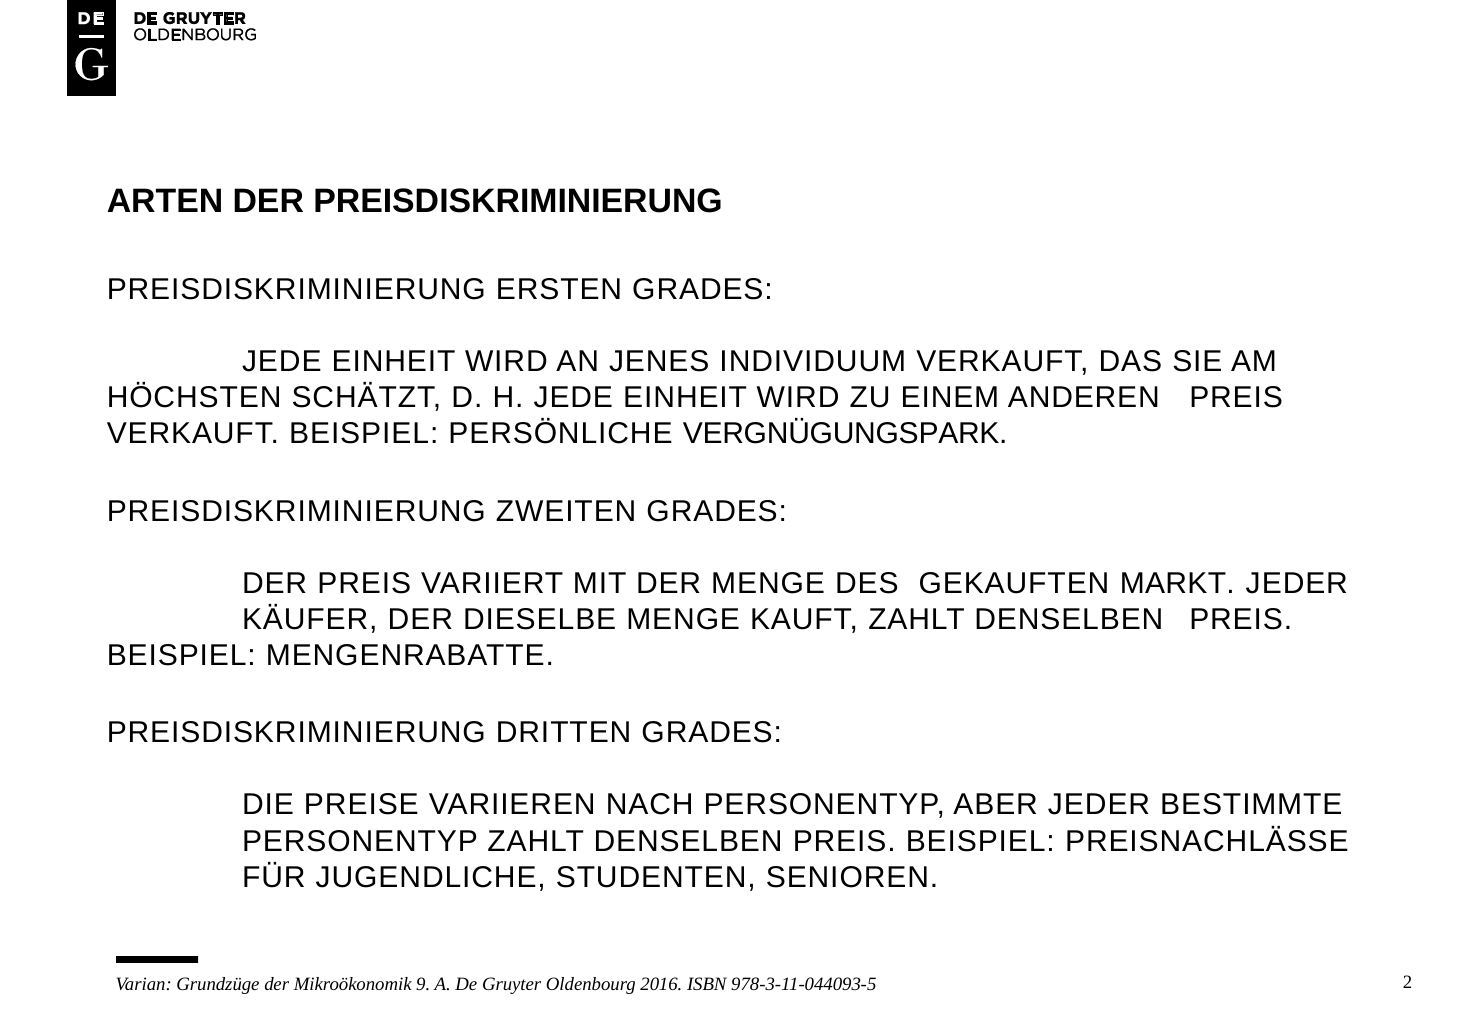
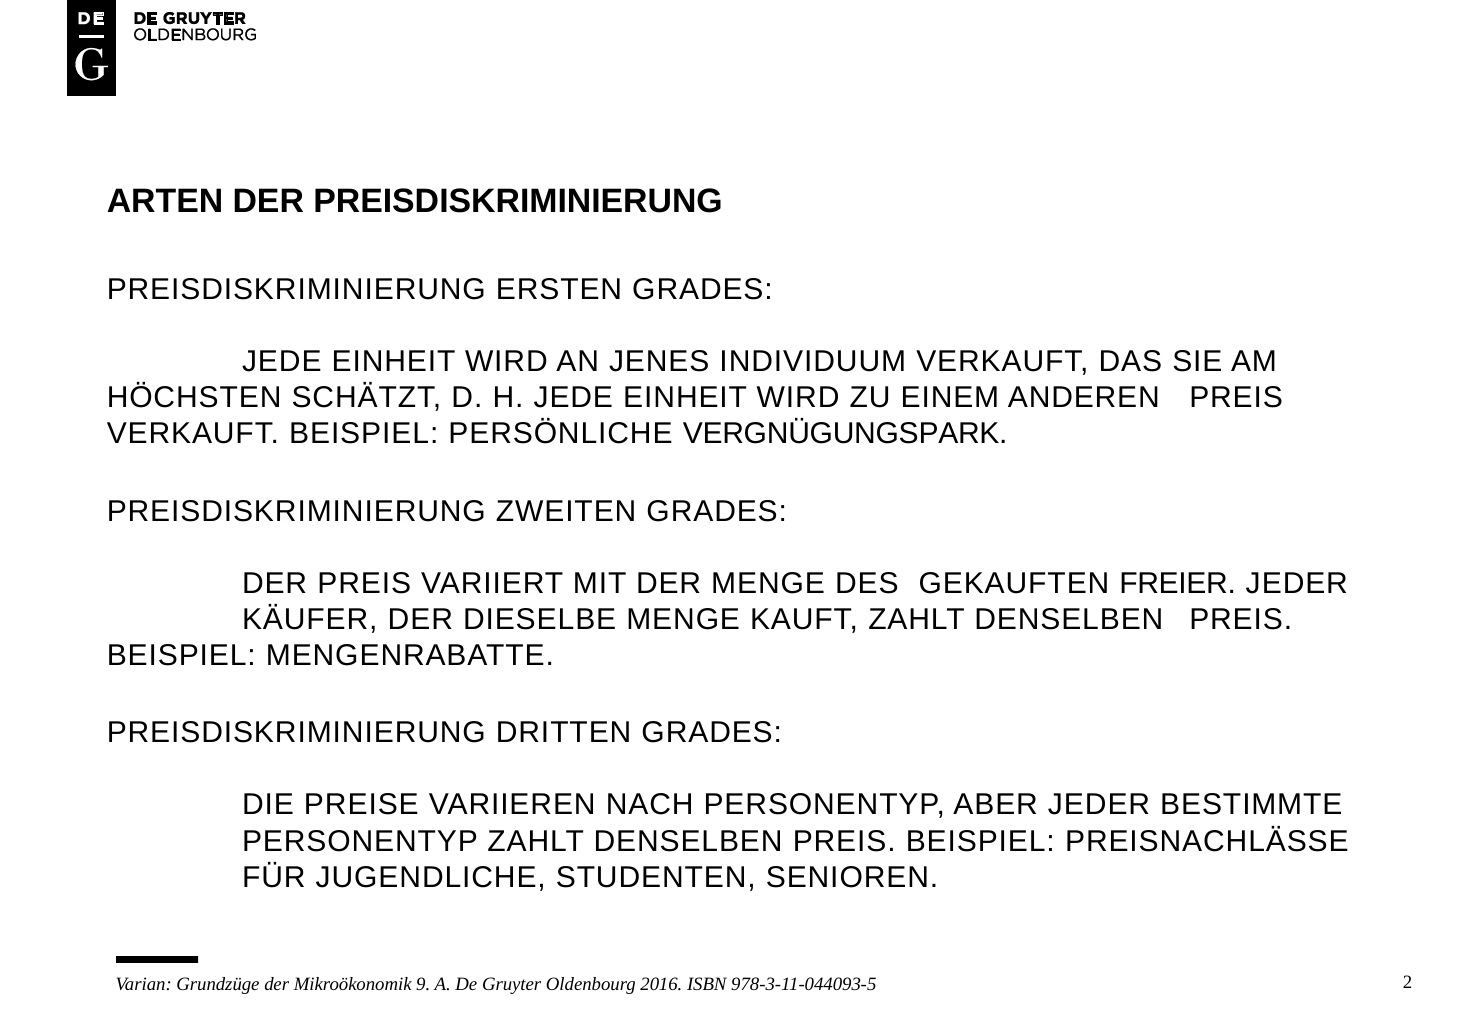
MARKT: MARKT -> FREIER (1178, 583)
